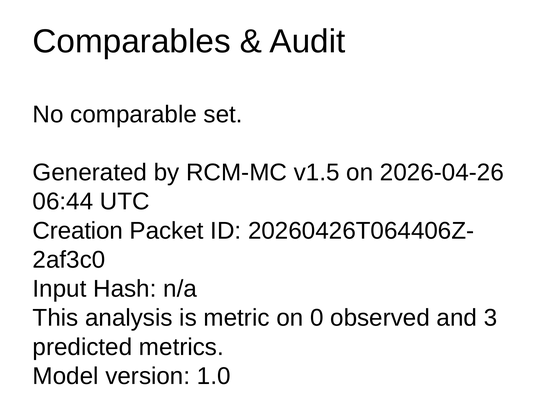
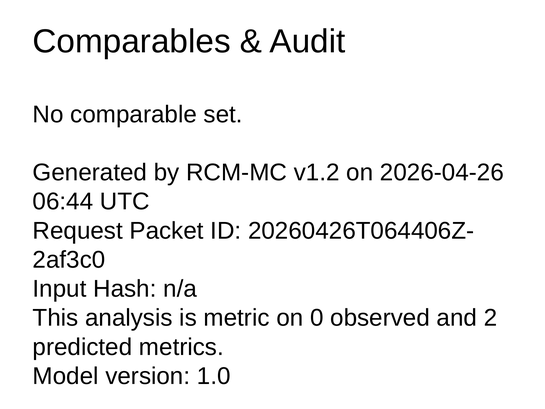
v1.5: v1.5 -> v1.2 (317, 172)
Creation: Creation -> Request (78, 231)
3: 3 -> 2 (491, 318)
